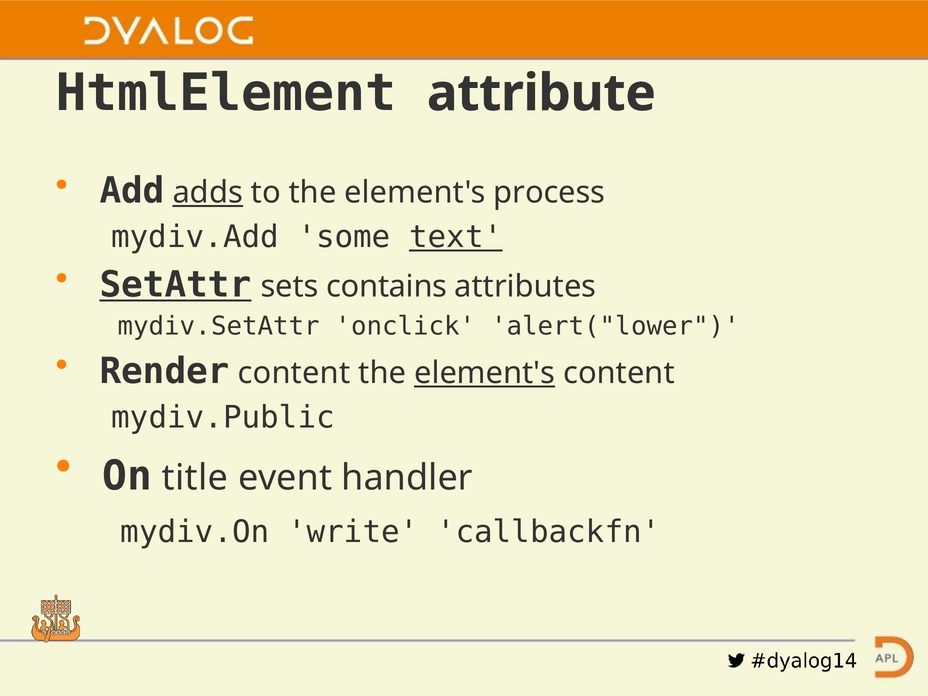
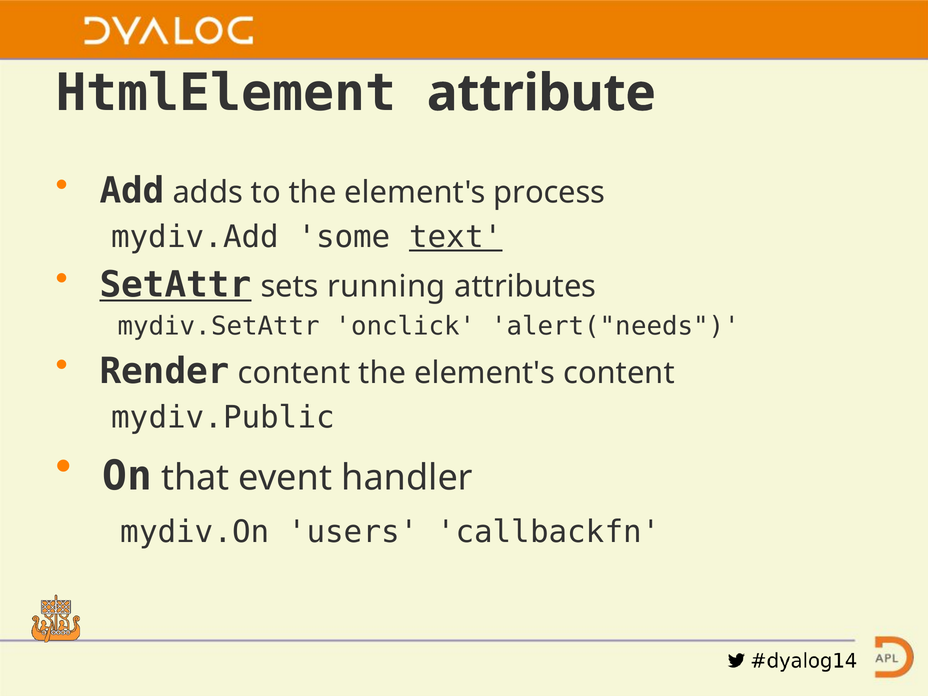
adds underline: present -> none (208, 193)
contains: contains -> running (386, 287)
alert("lower: alert("lower -> alert("needs (615, 326)
element's underline: present -> none (485, 373)
title: title -> that (195, 478)
write: write -> users (353, 532)
